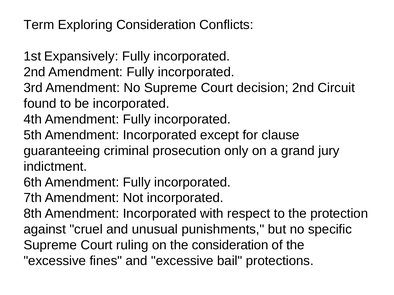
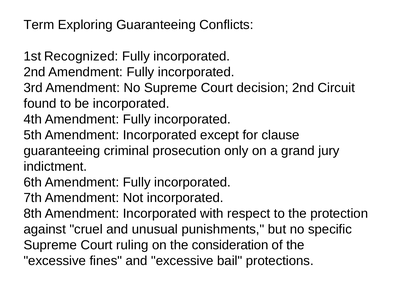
Exploring Consideration: Consideration -> Guaranteeing (156, 25)
Expansively: Expansively -> Recognized (81, 56)
